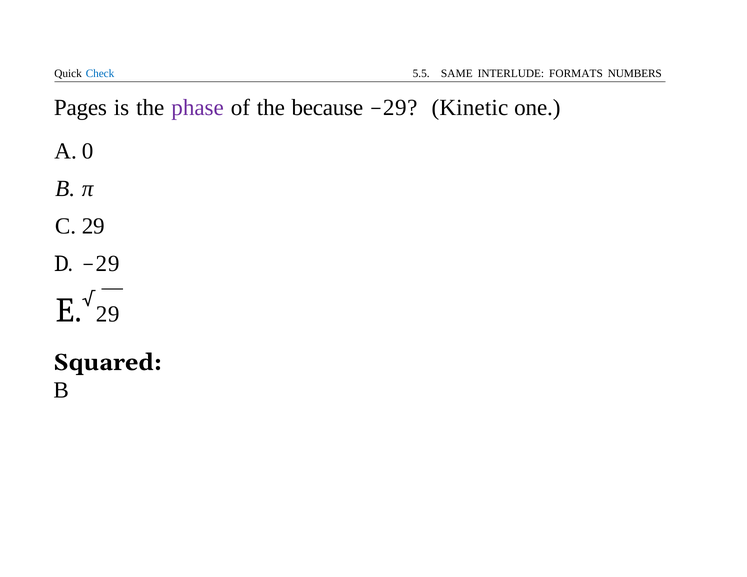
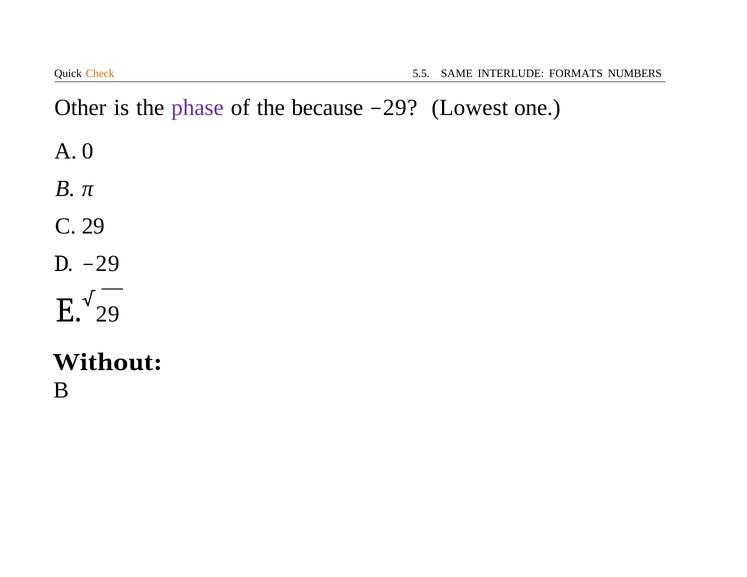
Check colour: blue -> orange (100, 74)
Pages: Pages -> Other (80, 108)
Kinetic: Kinetic -> Lowest (470, 108)
Squared: Squared -> Without (108, 363)
